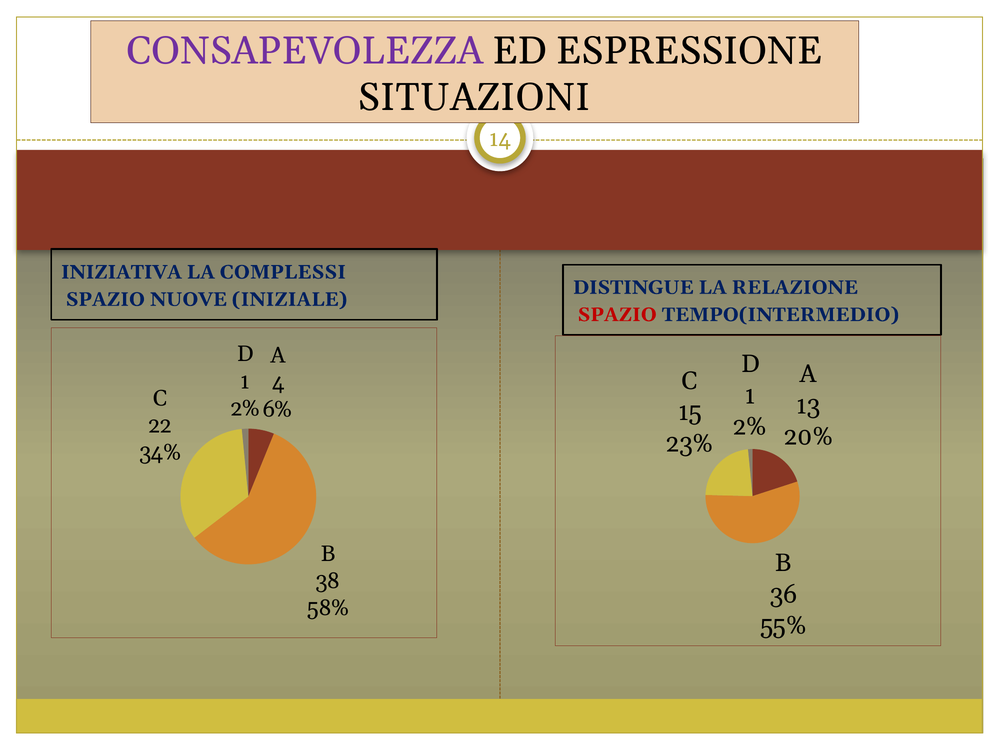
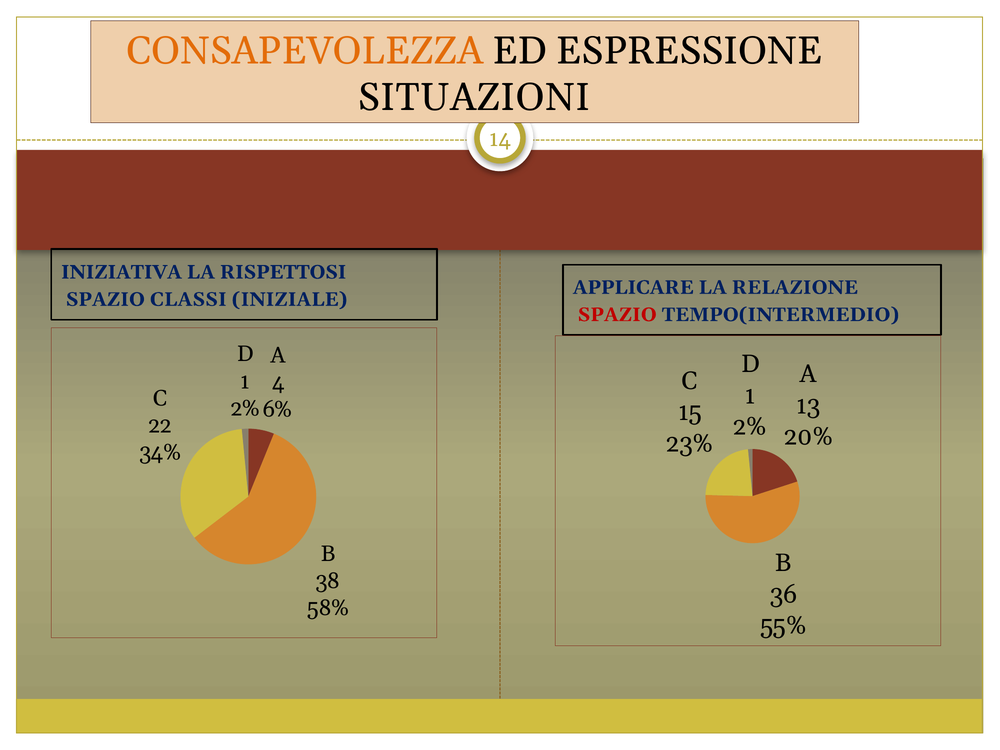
CONSAPEVOLEZZA colour: purple -> orange (305, 51)
COMPLESSI: COMPLESSI -> RISPETTOSI (283, 272)
DISTINGUE: DISTINGUE -> APPLICARE (633, 287)
NUOVE: NUOVE -> CLASSI (188, 299)
